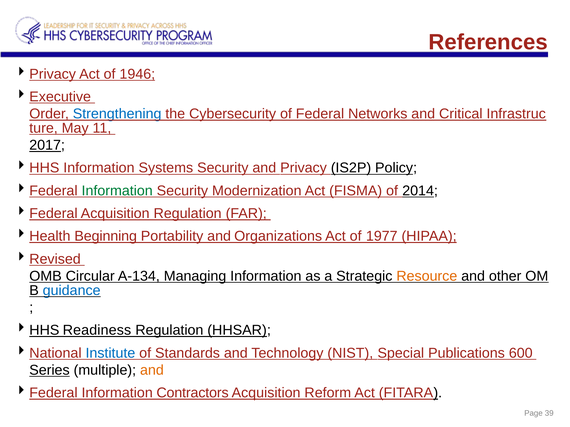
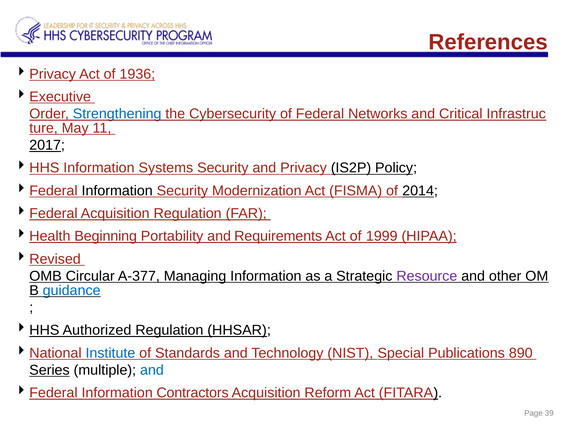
1946: 1946 -> 1936 (137, 74)
Information colour: green -> black (117, 191)
Organizations: Organizations -> Requirements (278, 237)
1977: 1977 -> 1999 (382, 237)
A-134: A-134 -> A-377 (139, 276)
Resource colour: orange -> purple (427, 276)
Readiness: Readiness -> Authorized (97, 331)
600: 600 -> 890 (521, 353)
and colour: orange -> blue (152, 370)
